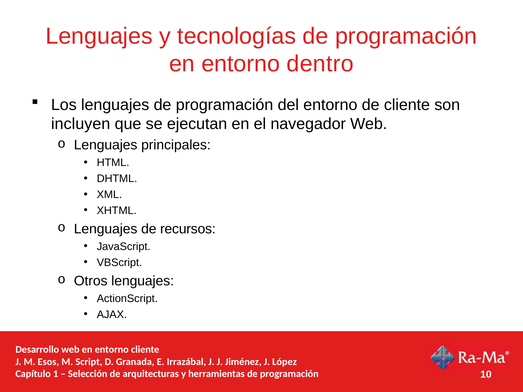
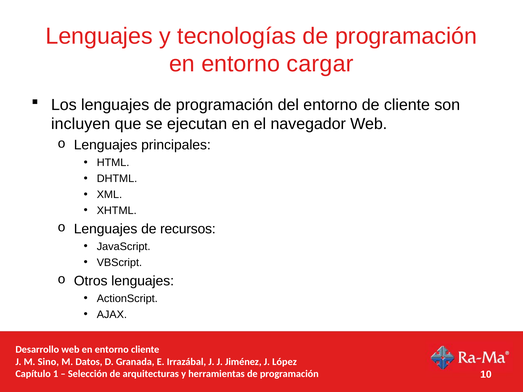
dentro: dentro -> cargar (320, 64)
Esos: Esos -> Sino (48, 362)
Script: Script -> Datos (89, 362)
